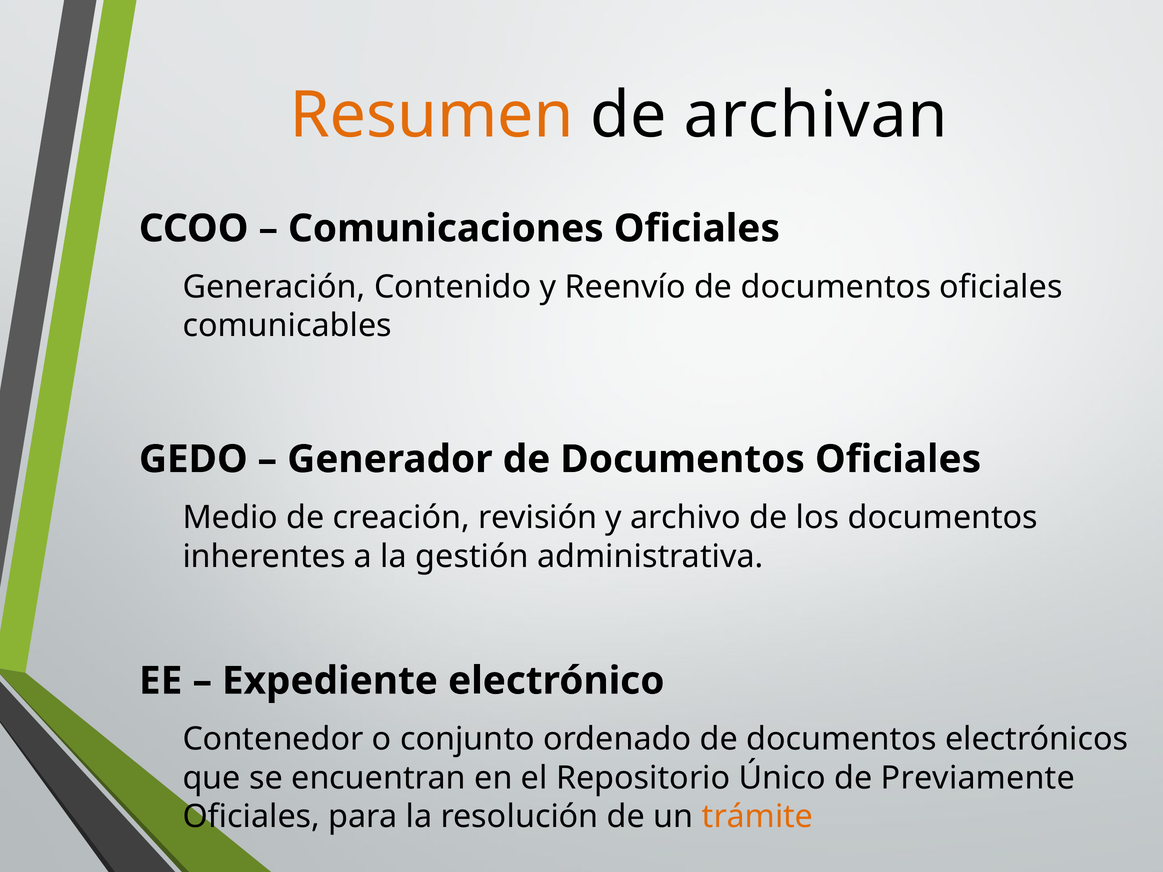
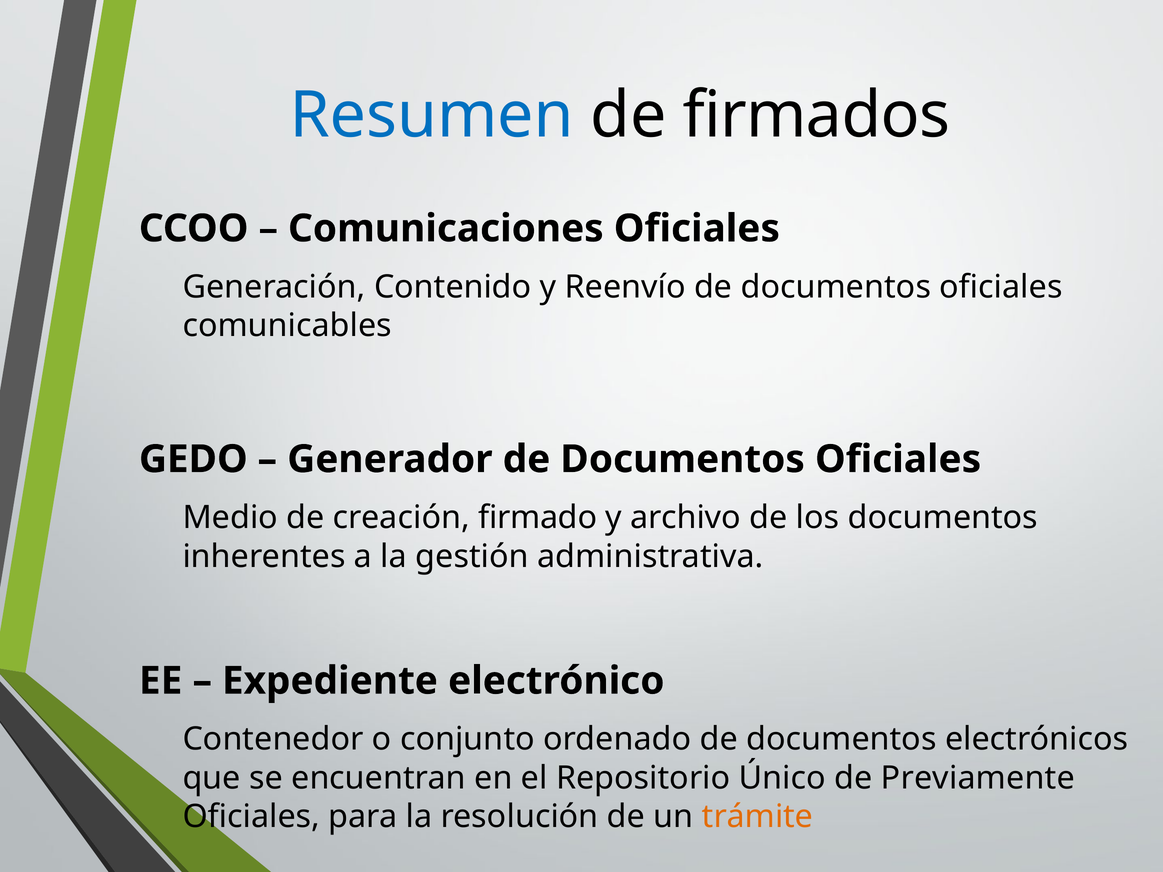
Resumen colour: orange -> blue (432, 115)
archivan: archivan -> firmados (816, 115)
revisión: revisión -> firmado (538, 518)
